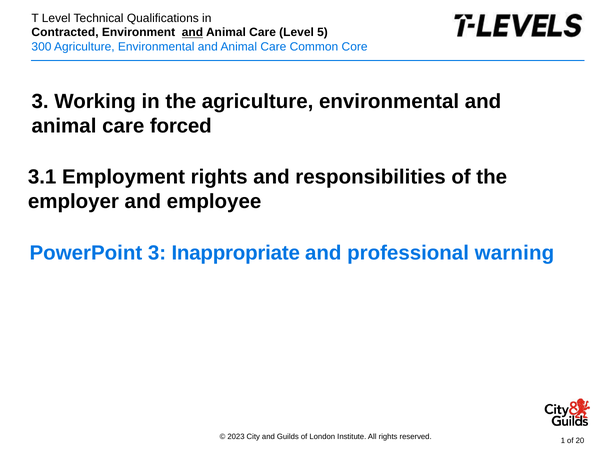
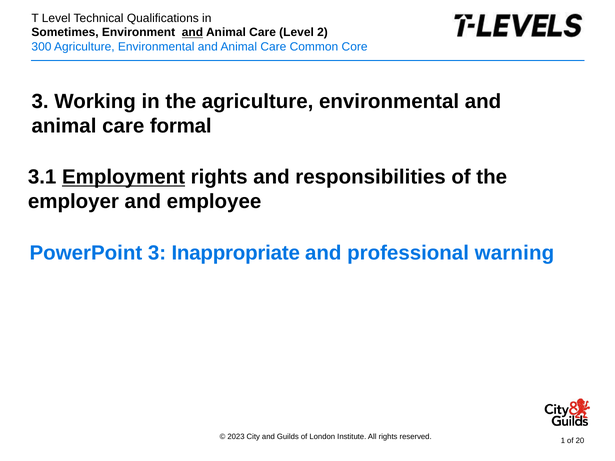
Contracted: Contracted -> Sometimes (65, 33)
5: 5 -> 2 (323, 33)
forced: forced -> formal (181, 126)
Employment underline: none -> present (124, 177)
